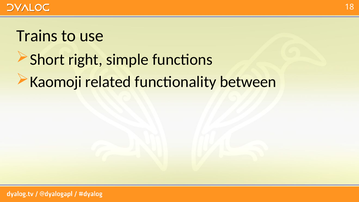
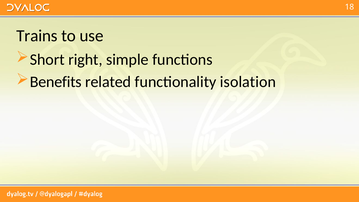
Kaomoji: Kaomoji -> Benefits (56, 82)
between: between -> isolation (248, 82)
